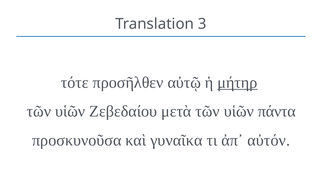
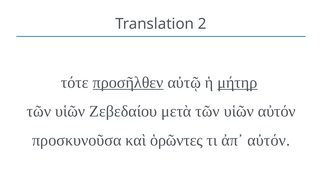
3: 3 -> 2 (202, 24)
προσῆλθεν underline: none -> present (128, 83)
πάντα: πάντα -> αὐτόν (277, 111)
γυναῖκα: γυναῖκα -> ὁρῶντες (177, 140)
